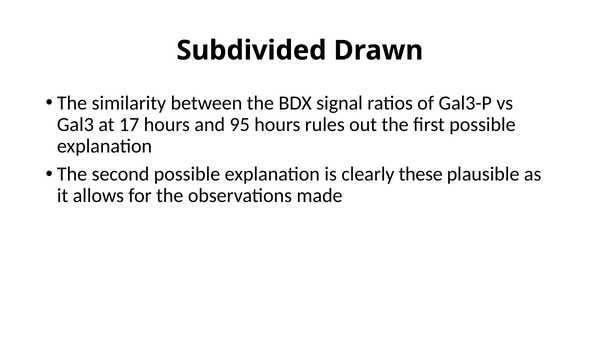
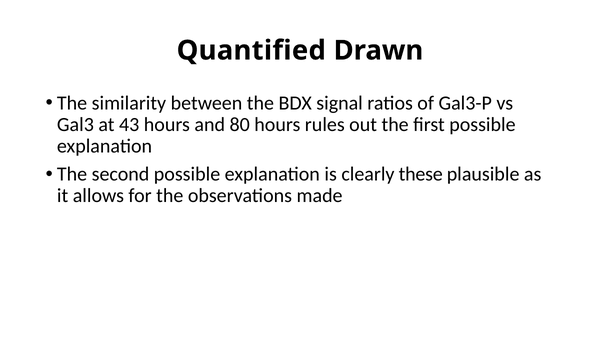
Subdivided: Subdivided -> Quantified (251, 50)
17: 17 -> 43 (129, 124)
95: 95 -> 80 (240, 124)
